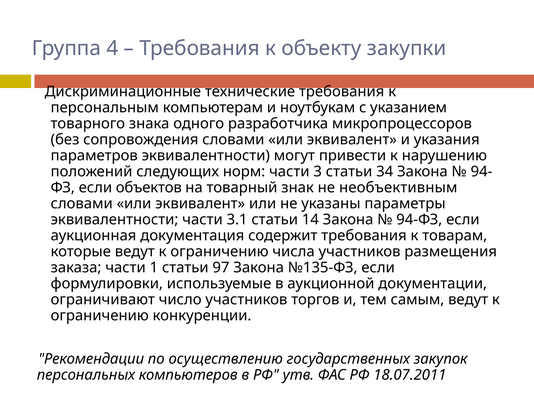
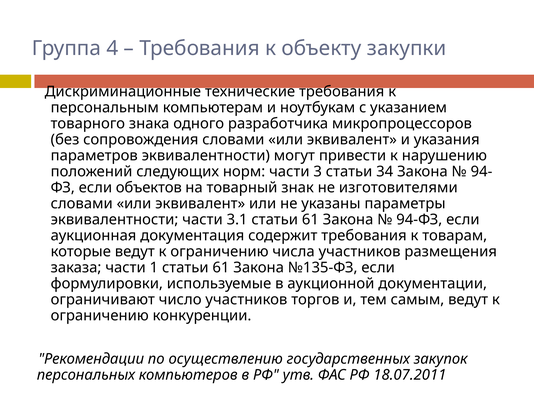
необъективным: необъективным -> изготовителями (398, 188)
3.1 статьи 14: 14 -> 61 (310, 220)
1 статьи 97: 97 -> 61 (221, 268)
